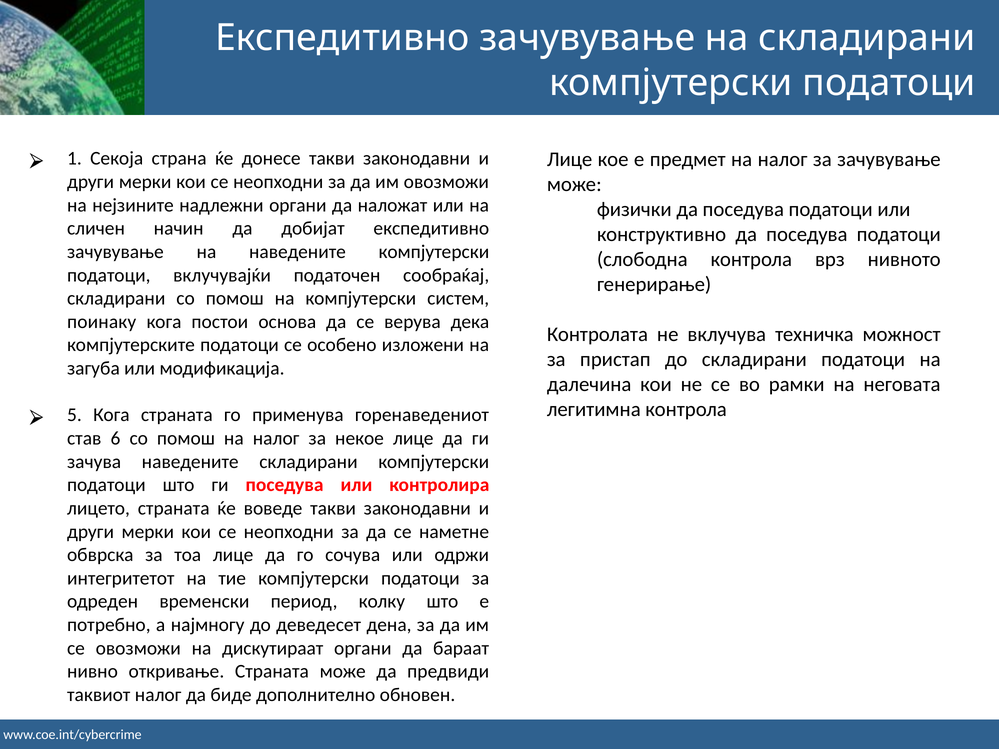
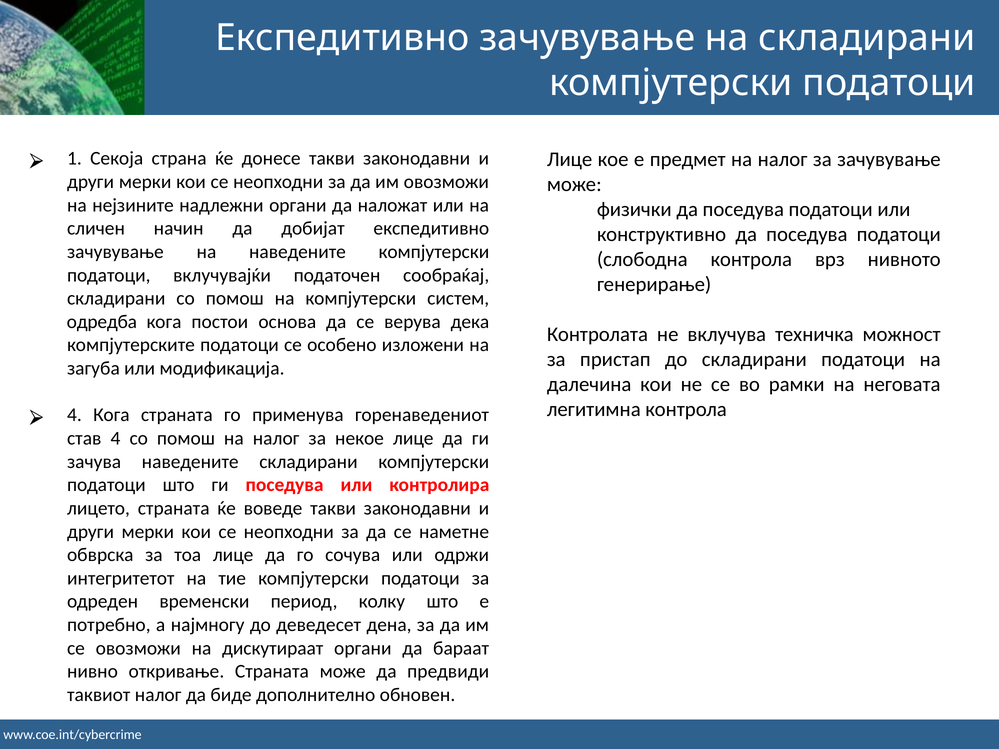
поинаку: поинаку -> одредба (102, 322)
5: 5 -> 4 (74, 415)
став 6: 6 -> 4 (115, 438)
